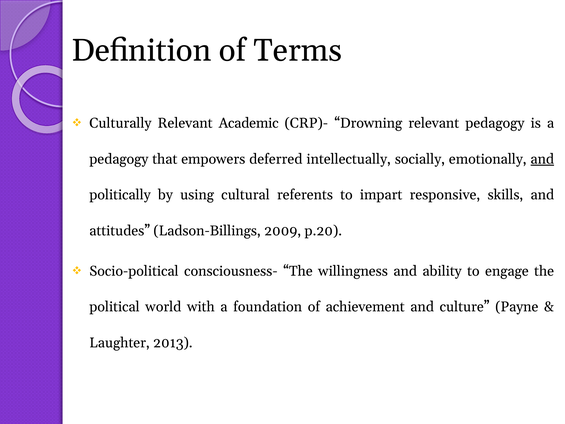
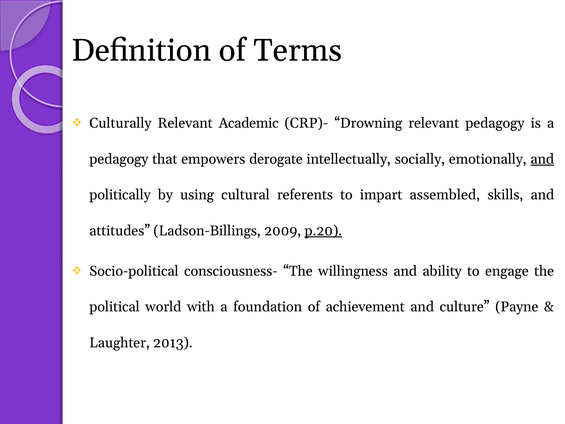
deferred: deferred -> derogate (276, 159)
responsive: responsive -> assembled (445, 195)
p.20 underline: none -> present (323, 231)
